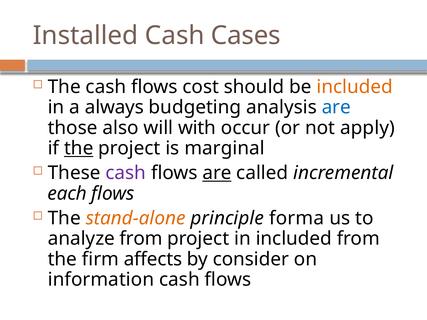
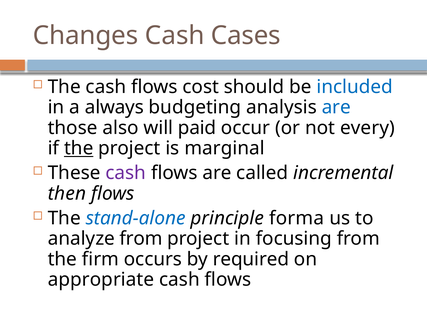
Installed: Installed -> Changes (86, 36)
included colour: orange -> blue (355, 87)
with: with -> paid (197, 128)
apply: apply -> every (367, 128)
are underline: present -> none (217, 173)
each: each -> then (67, 194)
stand-alone colour: orange -> blue (136, 218)
in included: included -> focusing (294, 239)
affects: affects -> occurs (153, 259)
consider: consider -> required (251, 259)
information: information -> appropriate (101, 280)
